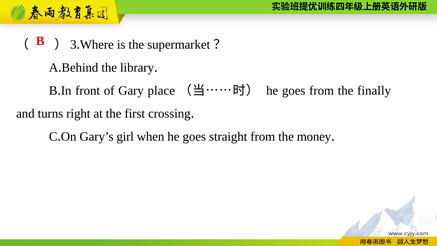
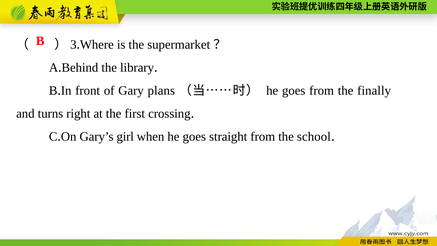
place: place -> plans (161, 91)
money: money -> school (314, 136)
